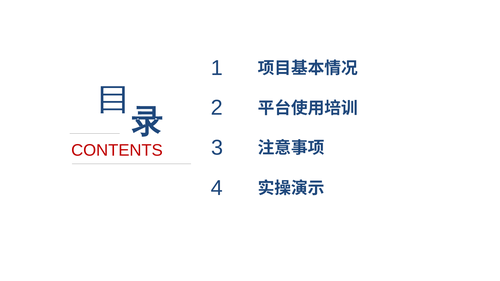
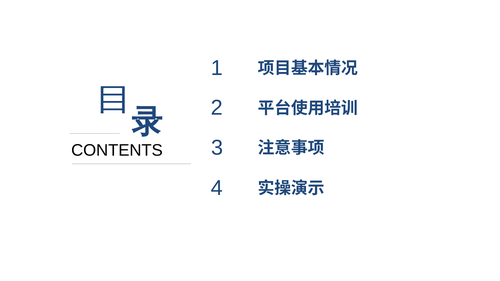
CONTENTS colour: red -> black (117, 151)
